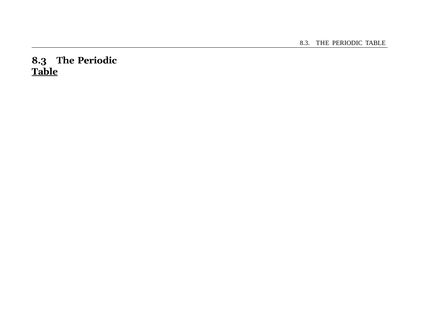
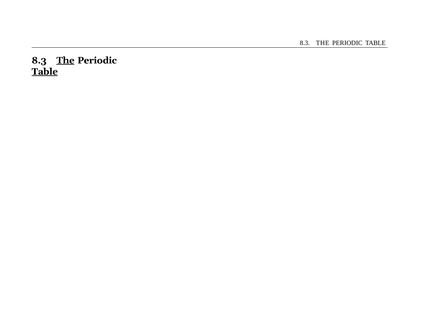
The underline: none -> present (65, 60)
